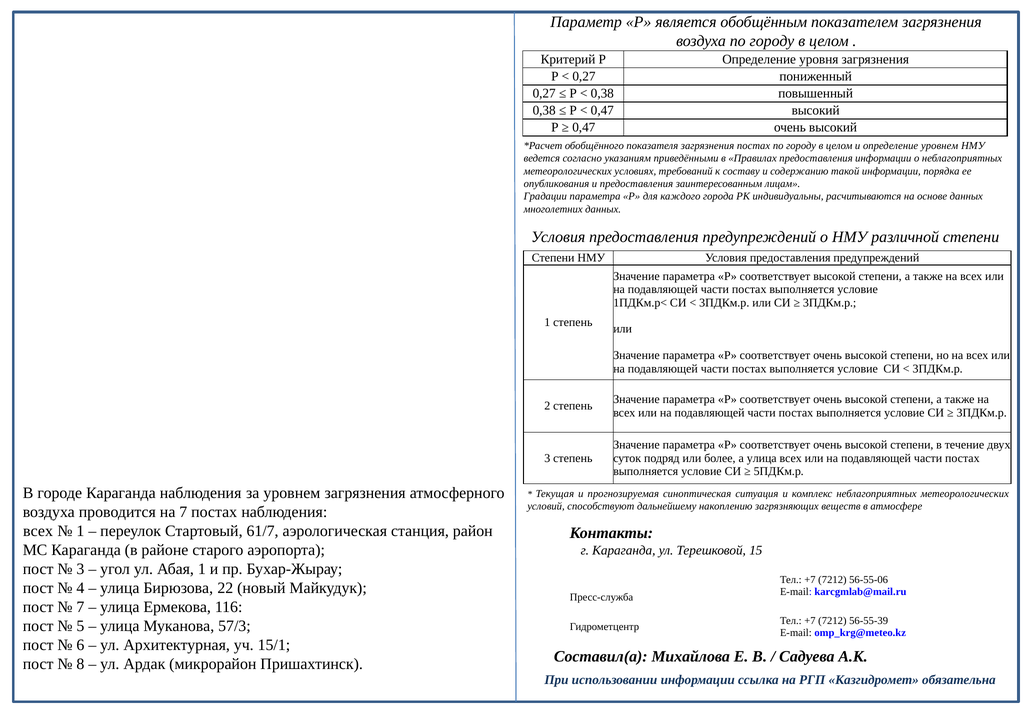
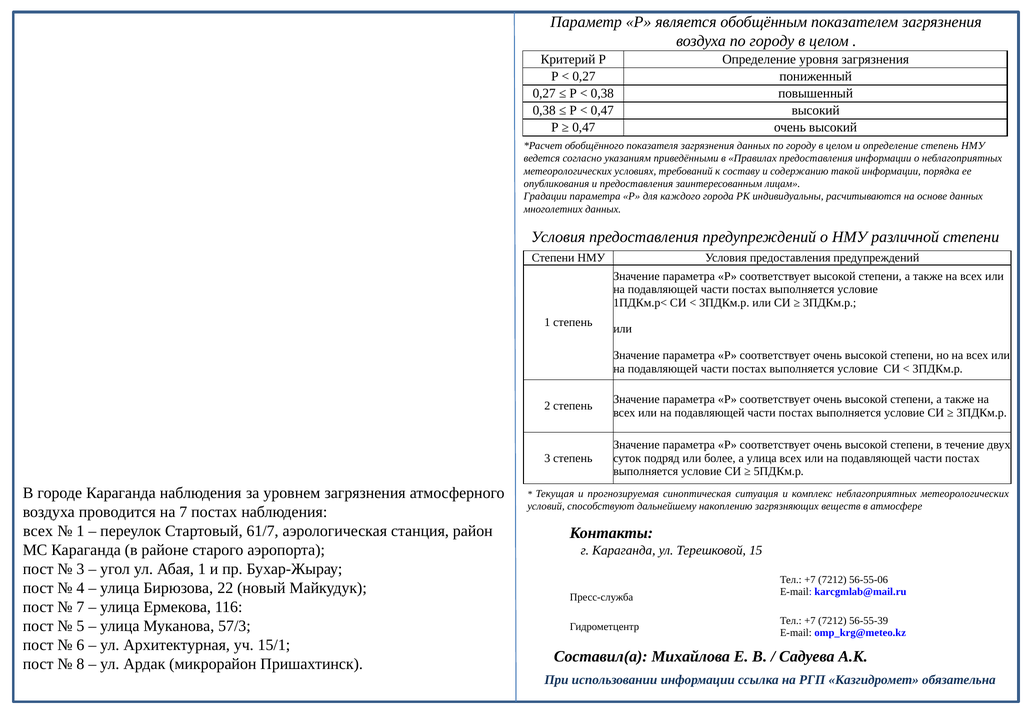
загрязнения постах: постах -> данных (754, 146)
определение уровнем: уровнем -> степень (940, 146)
